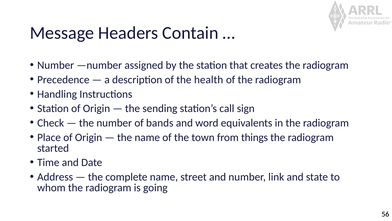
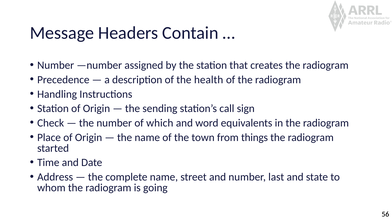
bands: bands -> which (160, 123)
link: link -> last (276, 177)
